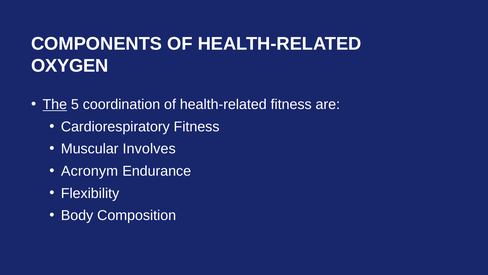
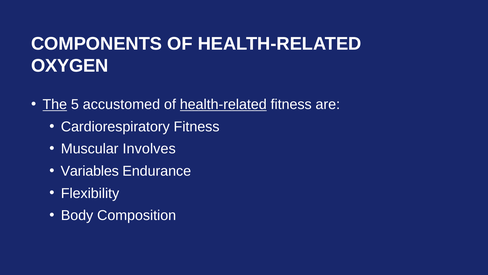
coordination: coordination -> accustomed (121, 104)
health-related underline: none -> present (223, 104)
Acronym: Acronym -> Variables (90, 171)
